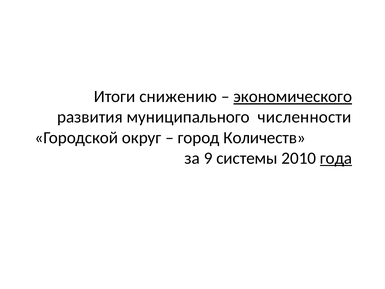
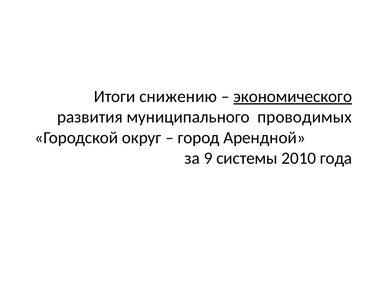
численности: численности -> проводимых (305, 117)
Количеств: Количеств -> Арендной (264, 138)
года underline: present -> none (336, 158)
